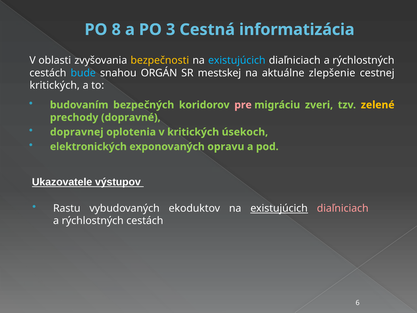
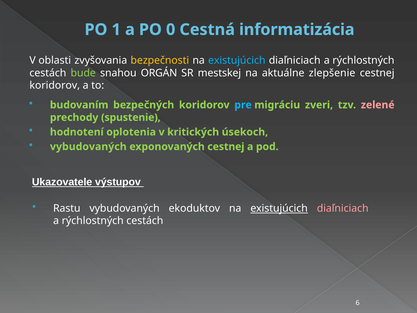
8: 8 -> 1 (116, 30)
3: 3 -> 0 (171, 30)
bude colour: light blue -> light green (83, 73)
kritických: kritických -> koridorov (55, 85)
pre colour: pink -> light blue (243, 105)
zelené colour: yellow -> pink (378, 105)
dopravné: dopravné -> spustenie (131, 117)
dopravnej: dopravnej -> hodnotení (77, 132)
elektronických: elektronických -> vybudovaných (88, 147)
exponovaných opravu: opravu -> cestnej (226, 147)
